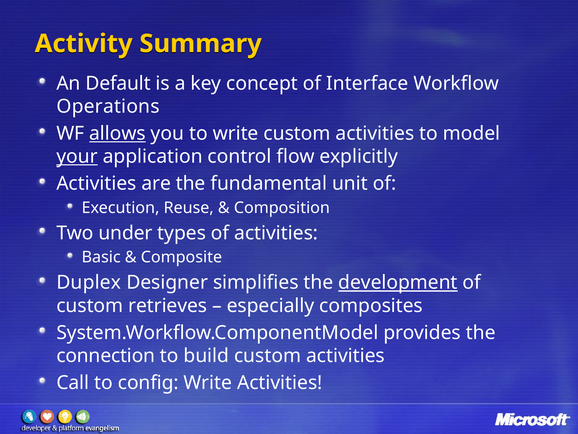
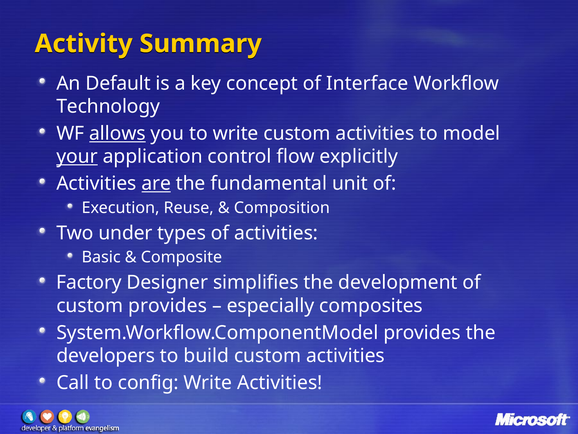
Operations: Operations -> Technology (108, 106)
are underline: none -> present (156, 183)
Duplex: Duplex -> Factory (89, 282)
development underline: present -> none (398, 282)
custom retrieves: retrieves -> provides (168, 305)
connection: connection -> developers (106, 356)
